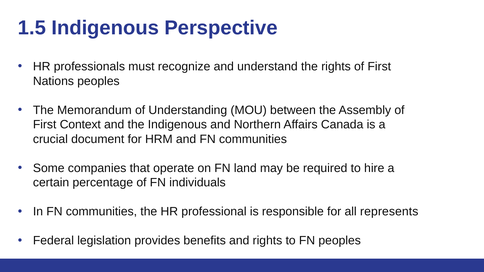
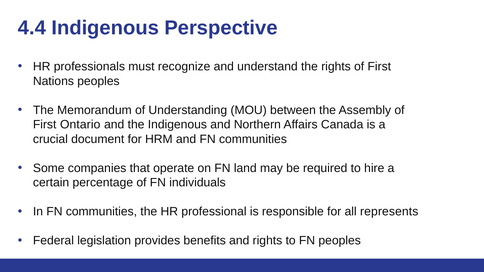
1.5: 1.5 -> 4.4 (32, 28)
Context: Context -> Ontario (80, 125)
